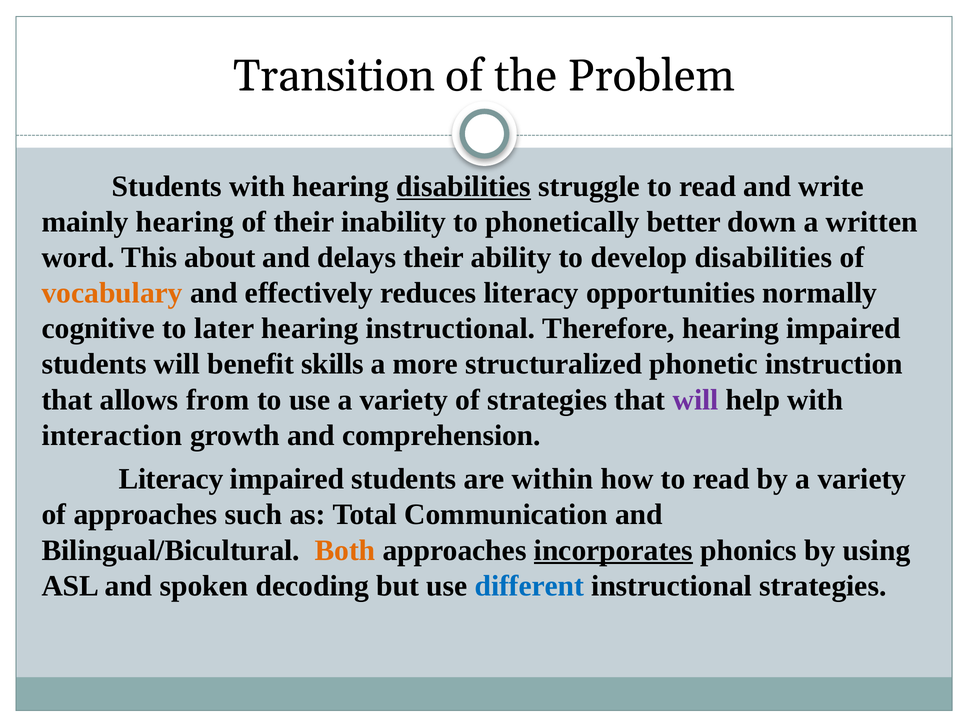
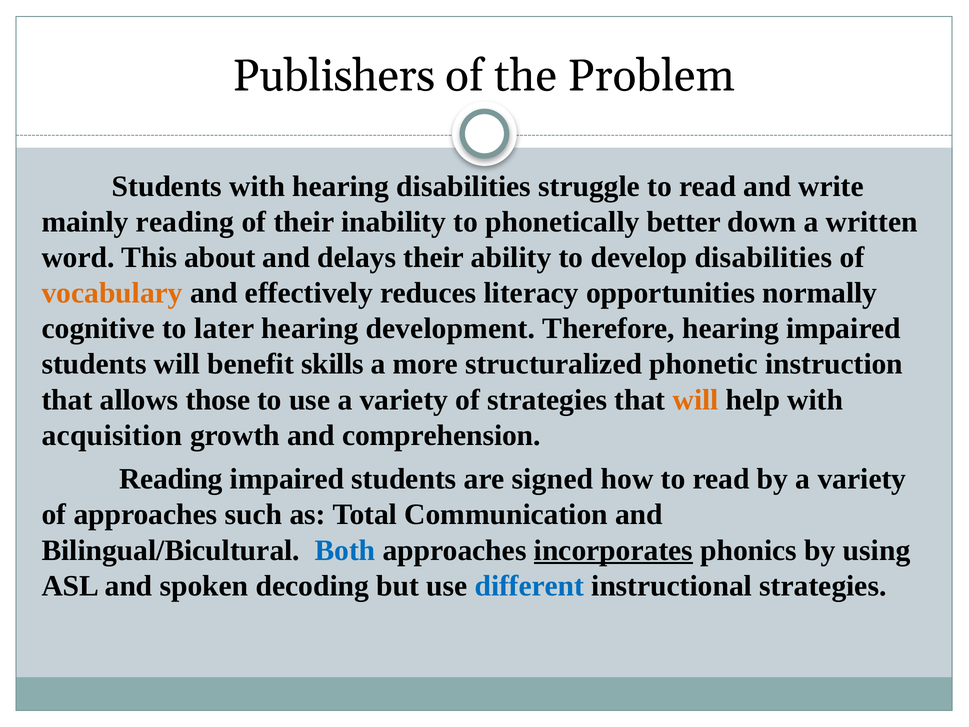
Transition: Transition -> Publishers (334, 76)
disabilities underline: present -> none (464, 187)
mainly hearing: hearing -> reading (185, 222)
hearing instructional: instructional -> development (450, 329)
from: from -> those (218, 400)
will colour: purple -> orange (696, 400)
interaction: interaction -> acquisition (112, 435)
Literacy: Literacy -> Reading (171, 479)
within: within -> signed (552, 479)
Both colour: orange -> blue (345, 550)
